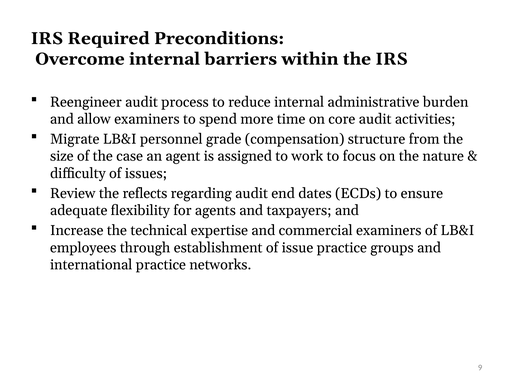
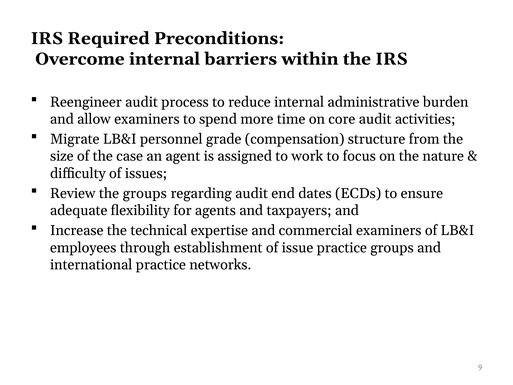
the reflects: reflects -> groups (145, 193)
